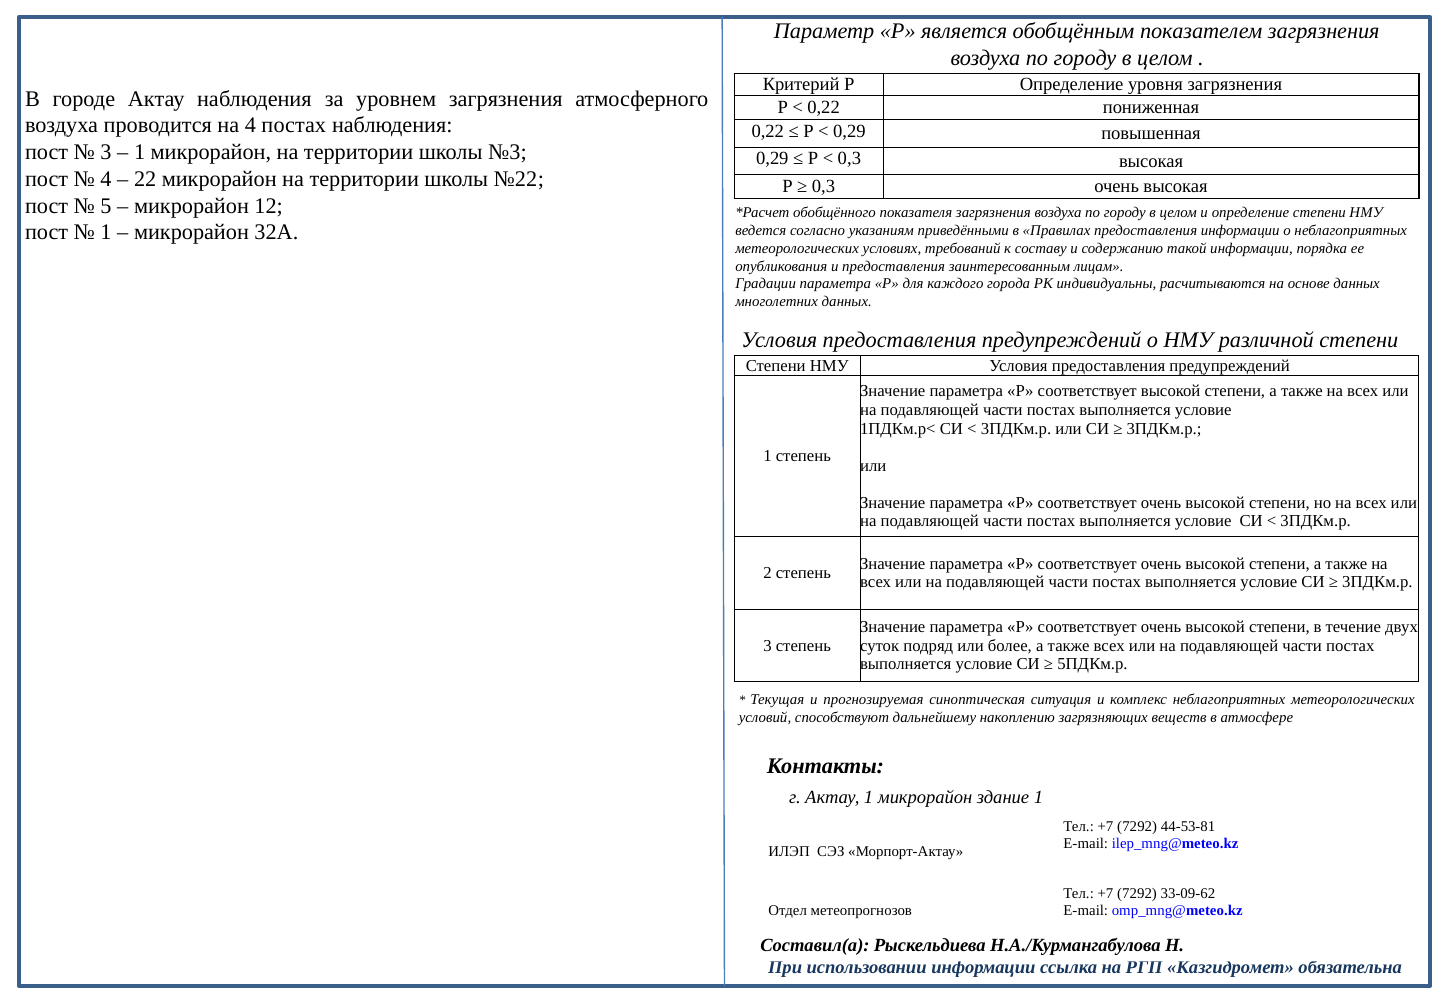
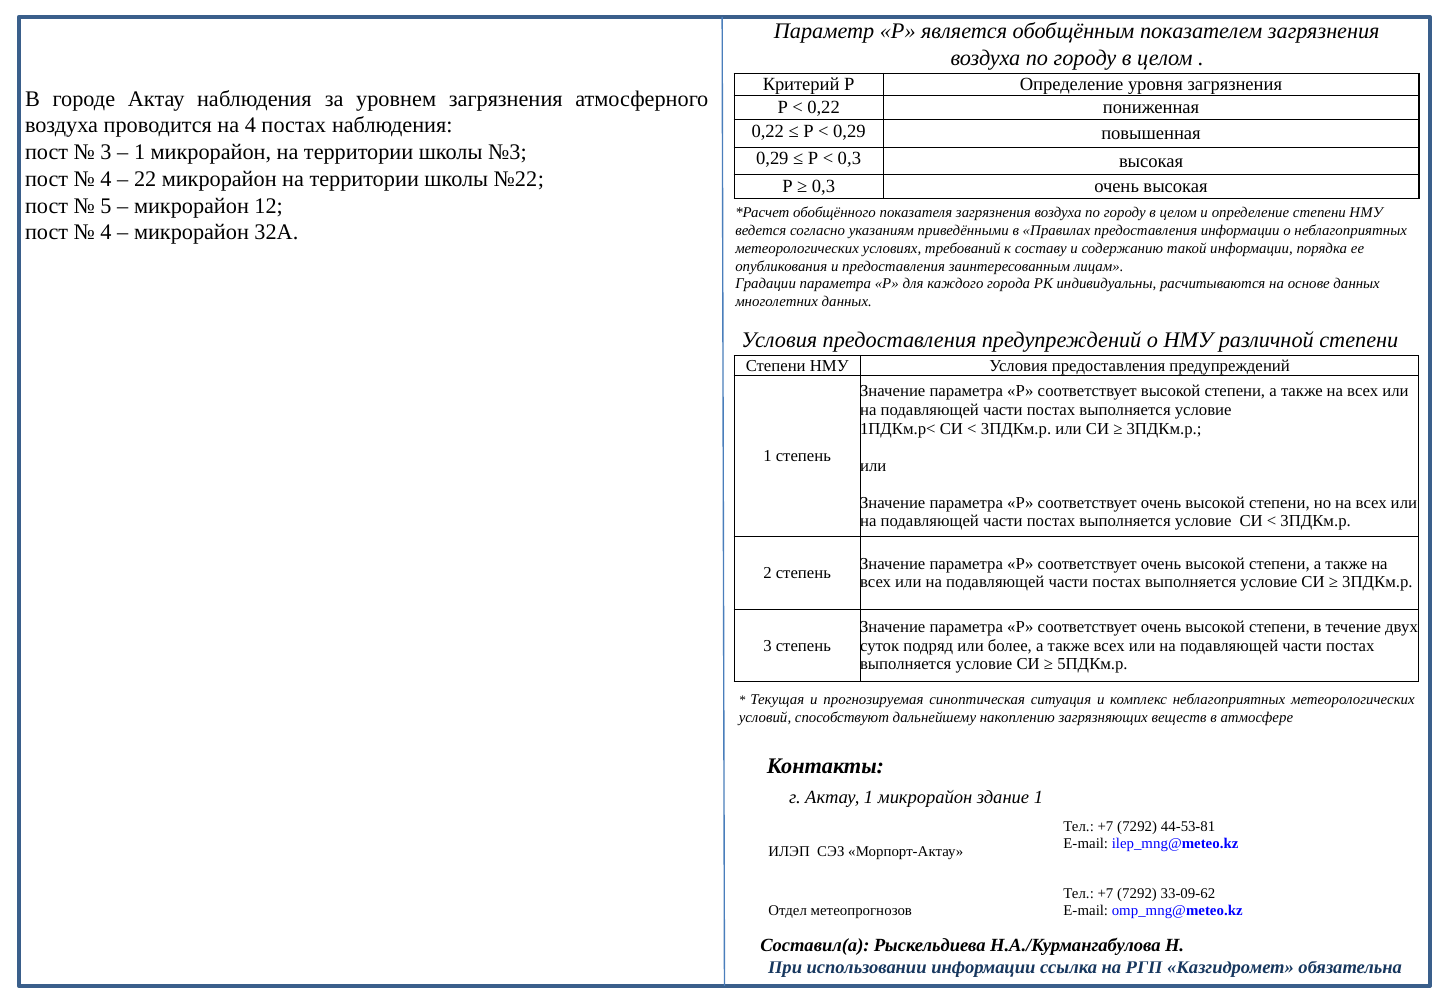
1: 1 -> 4 (106, 233)
